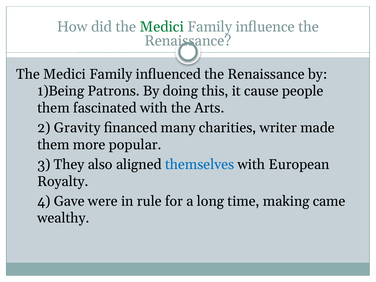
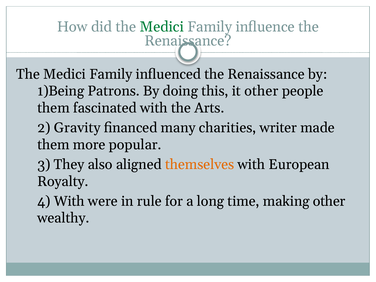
it cause: cause -> other (261, 91)
themselves colour: blue -> orange (200, 164)
4 Gave: Gave -> With (69, 201)
making came: came -> other (329, 201)
